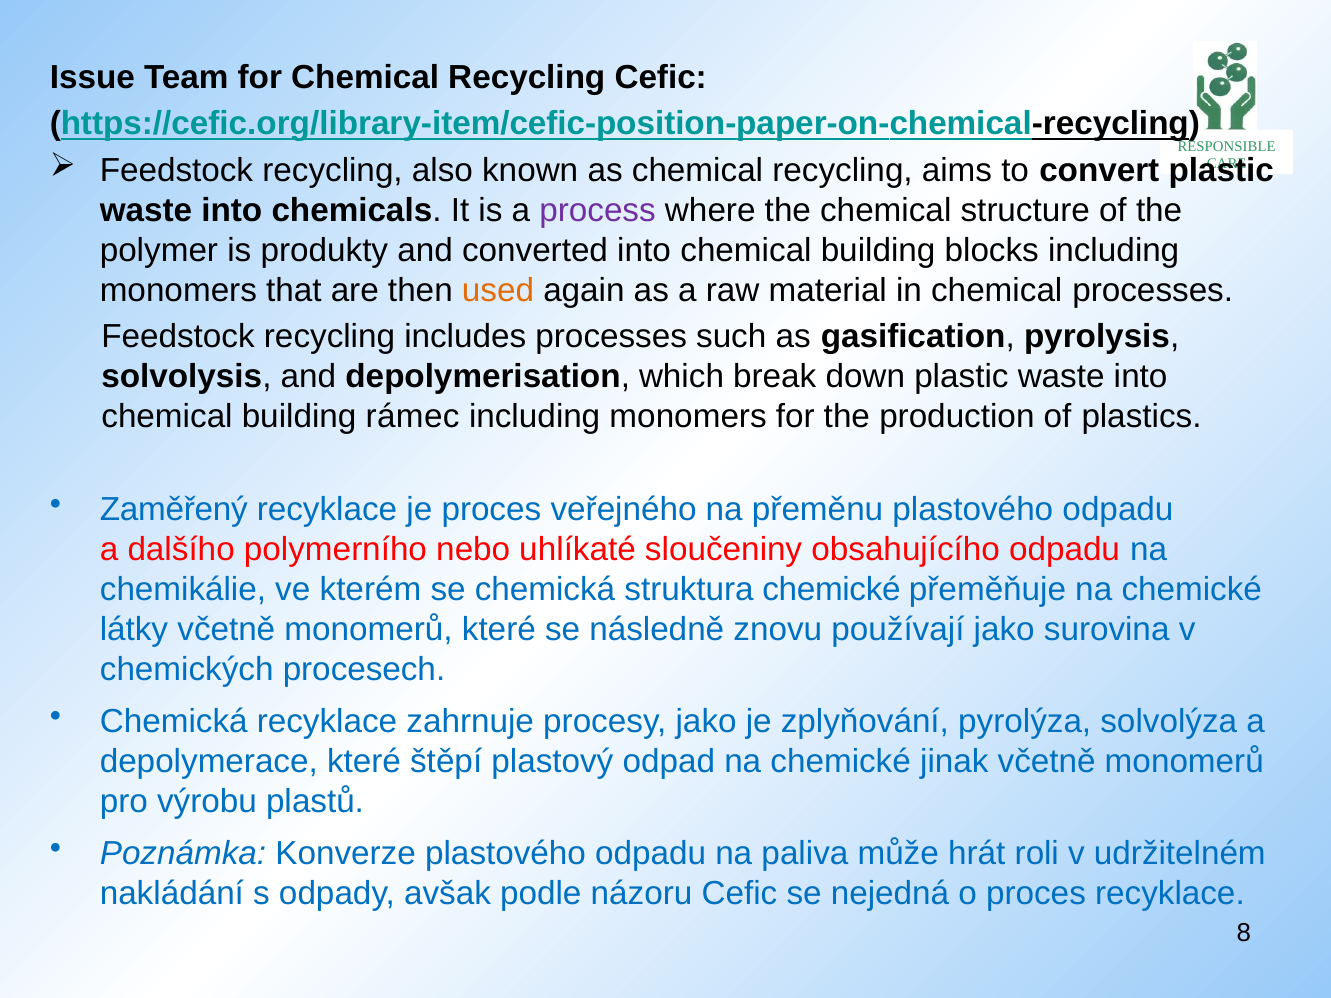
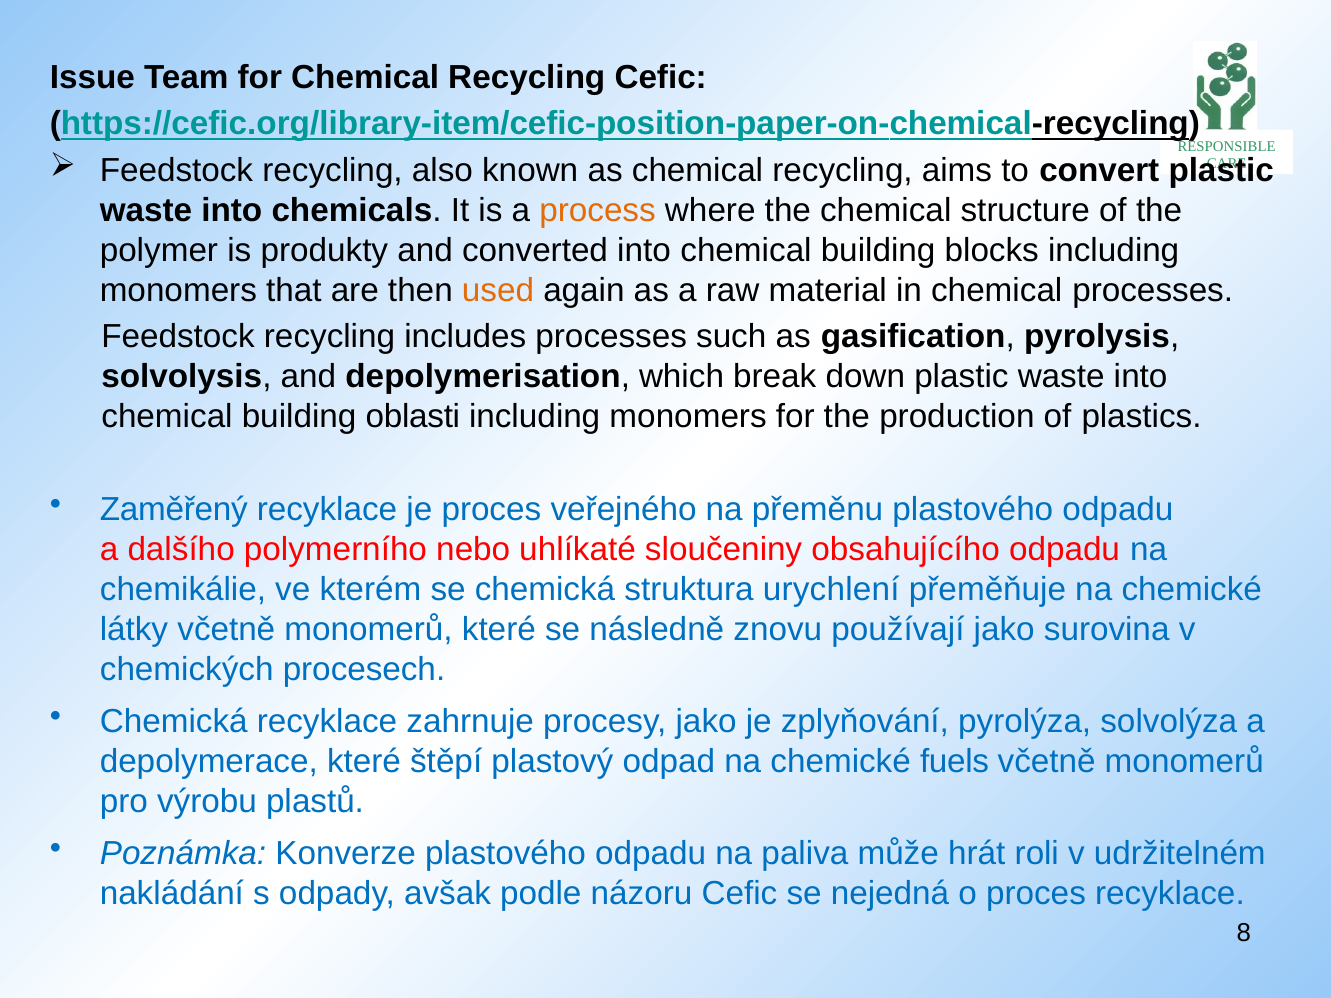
process colour: purple -> orange (598, 210)
rámec: rámec -> oblasti (413, 417)
struktura chemické: chemické -> urychlení (831, 590)
jinak: jinak -> fuels (954, 762)
